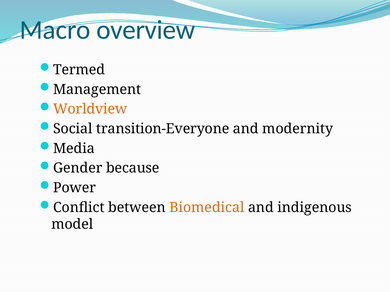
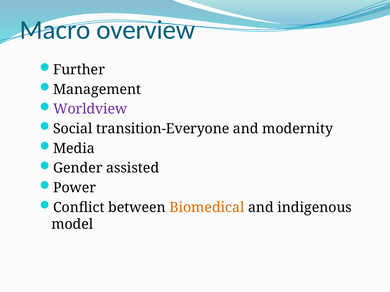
Termed: Termed -> Further (79, 70)
Worldview colour: orange -> purple (90, 109)
because: because -> assisted (133, 168)
